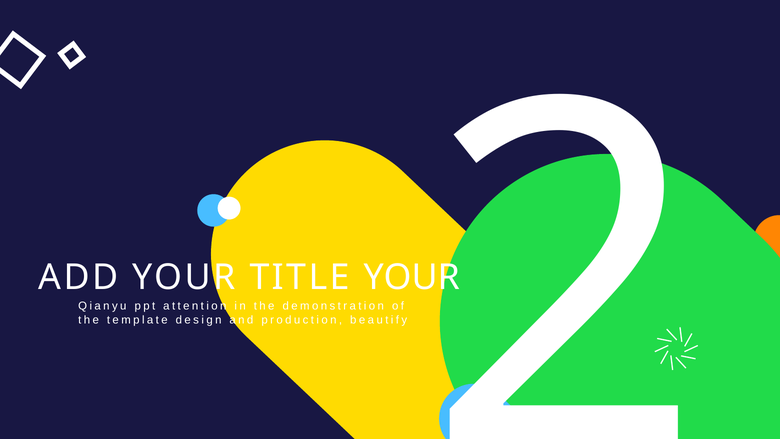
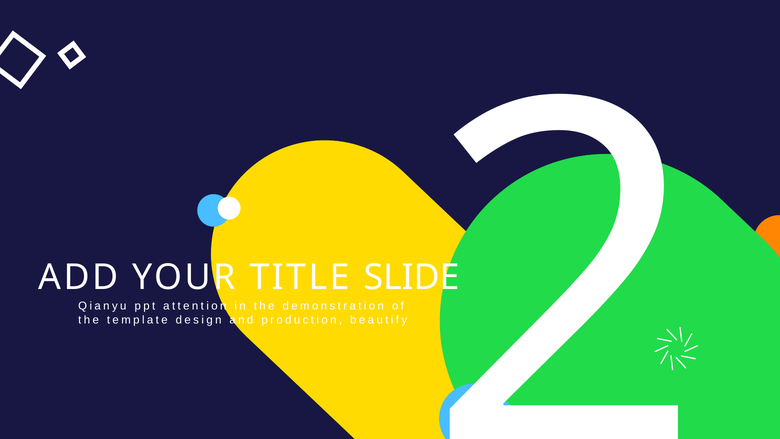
TITLE YOUR: YOUR -> SLIDE (412, 277)
